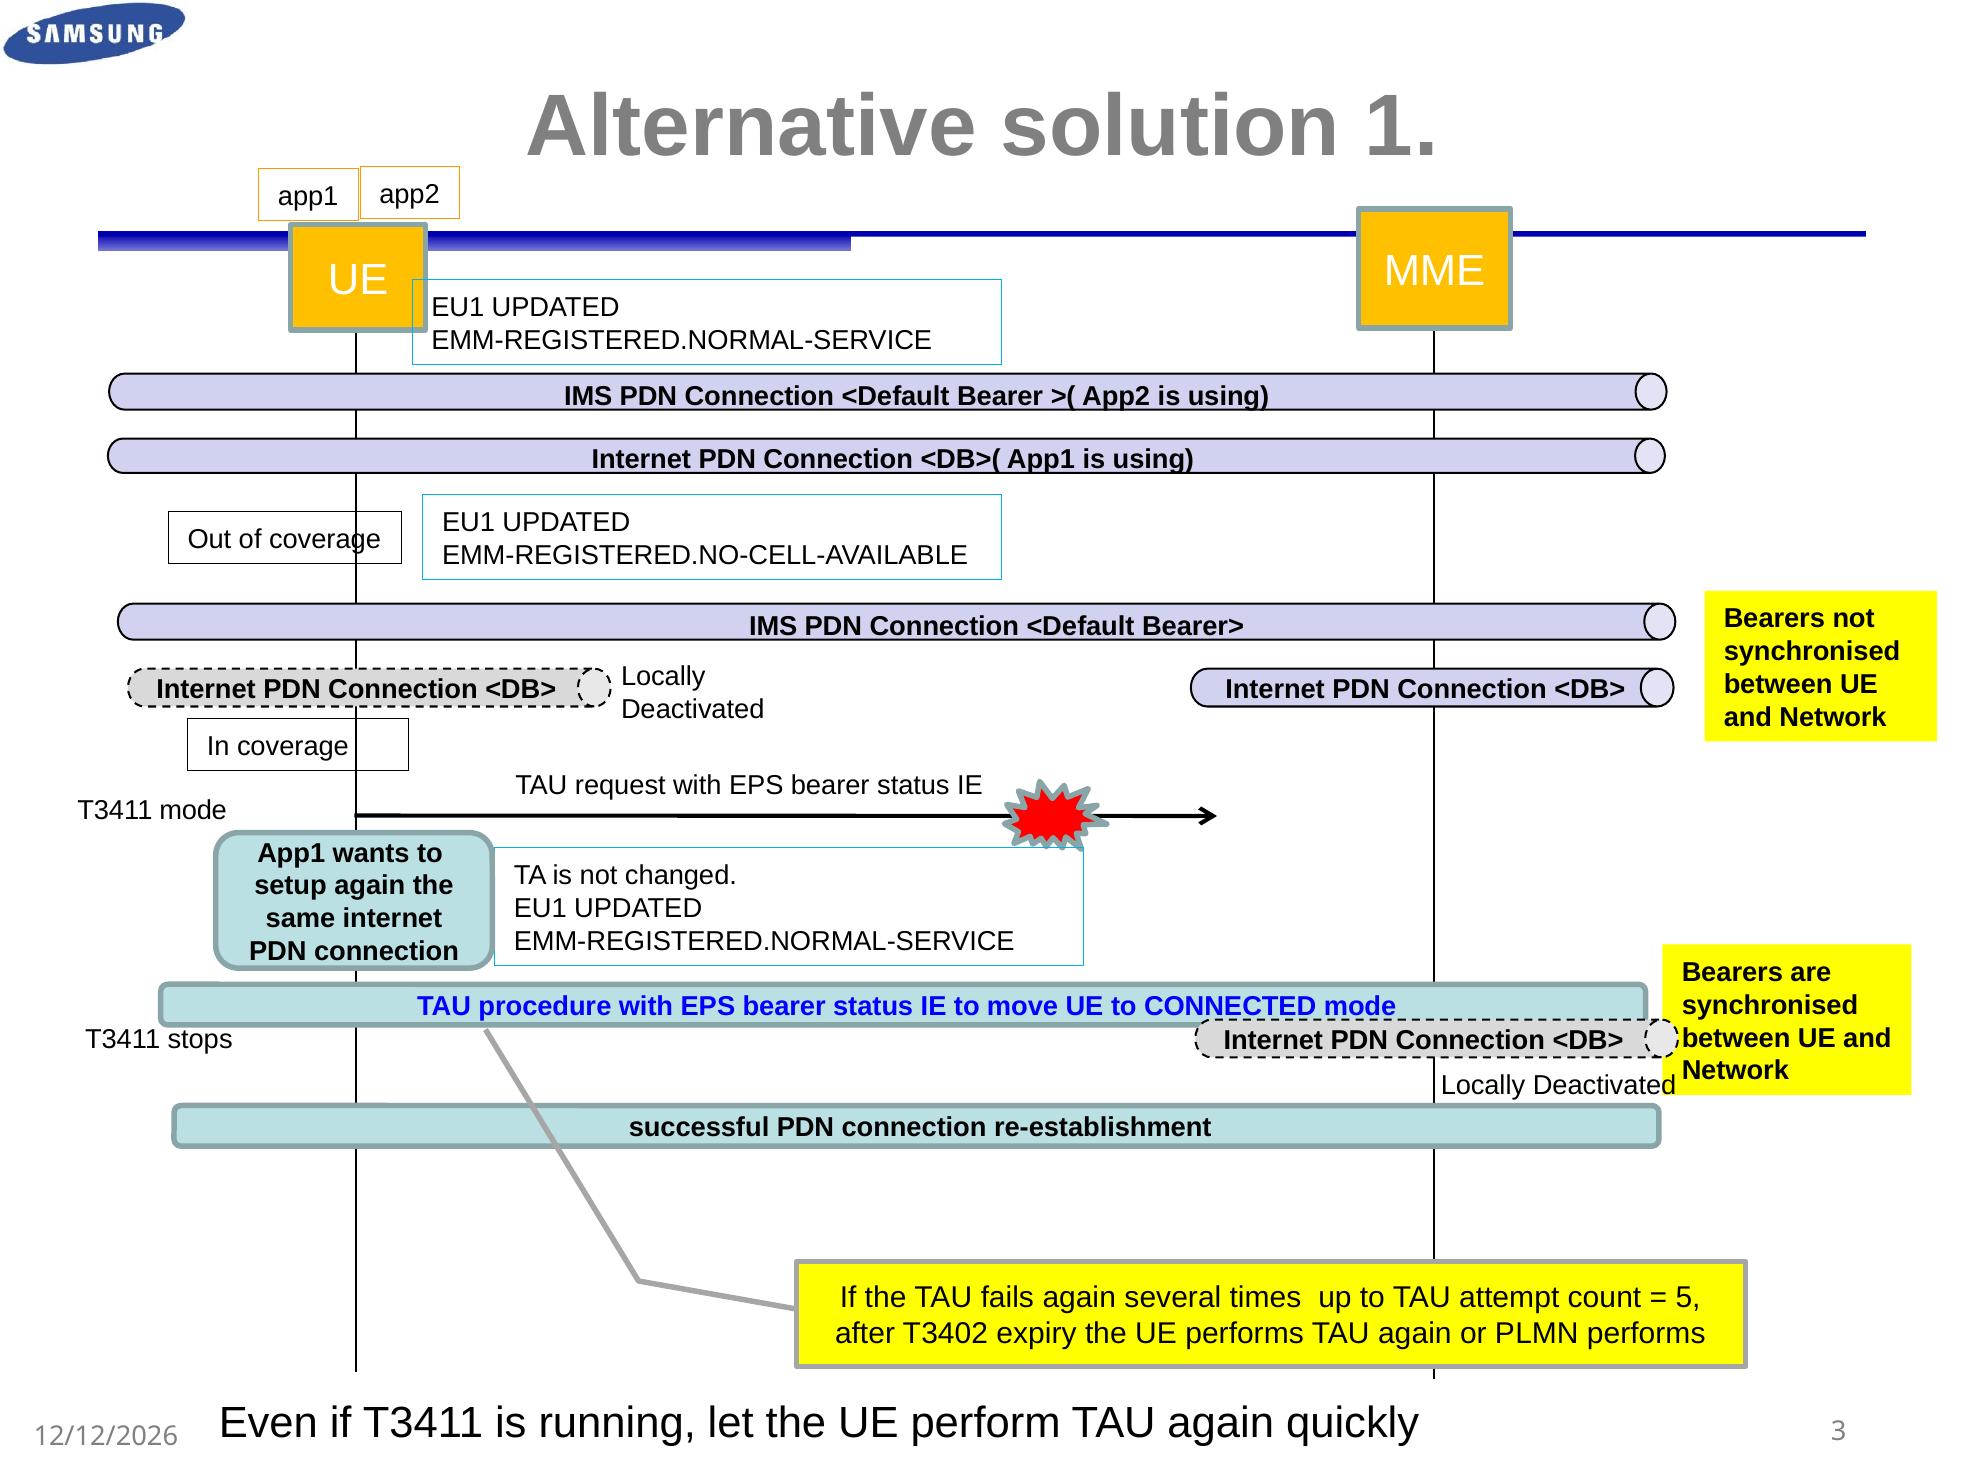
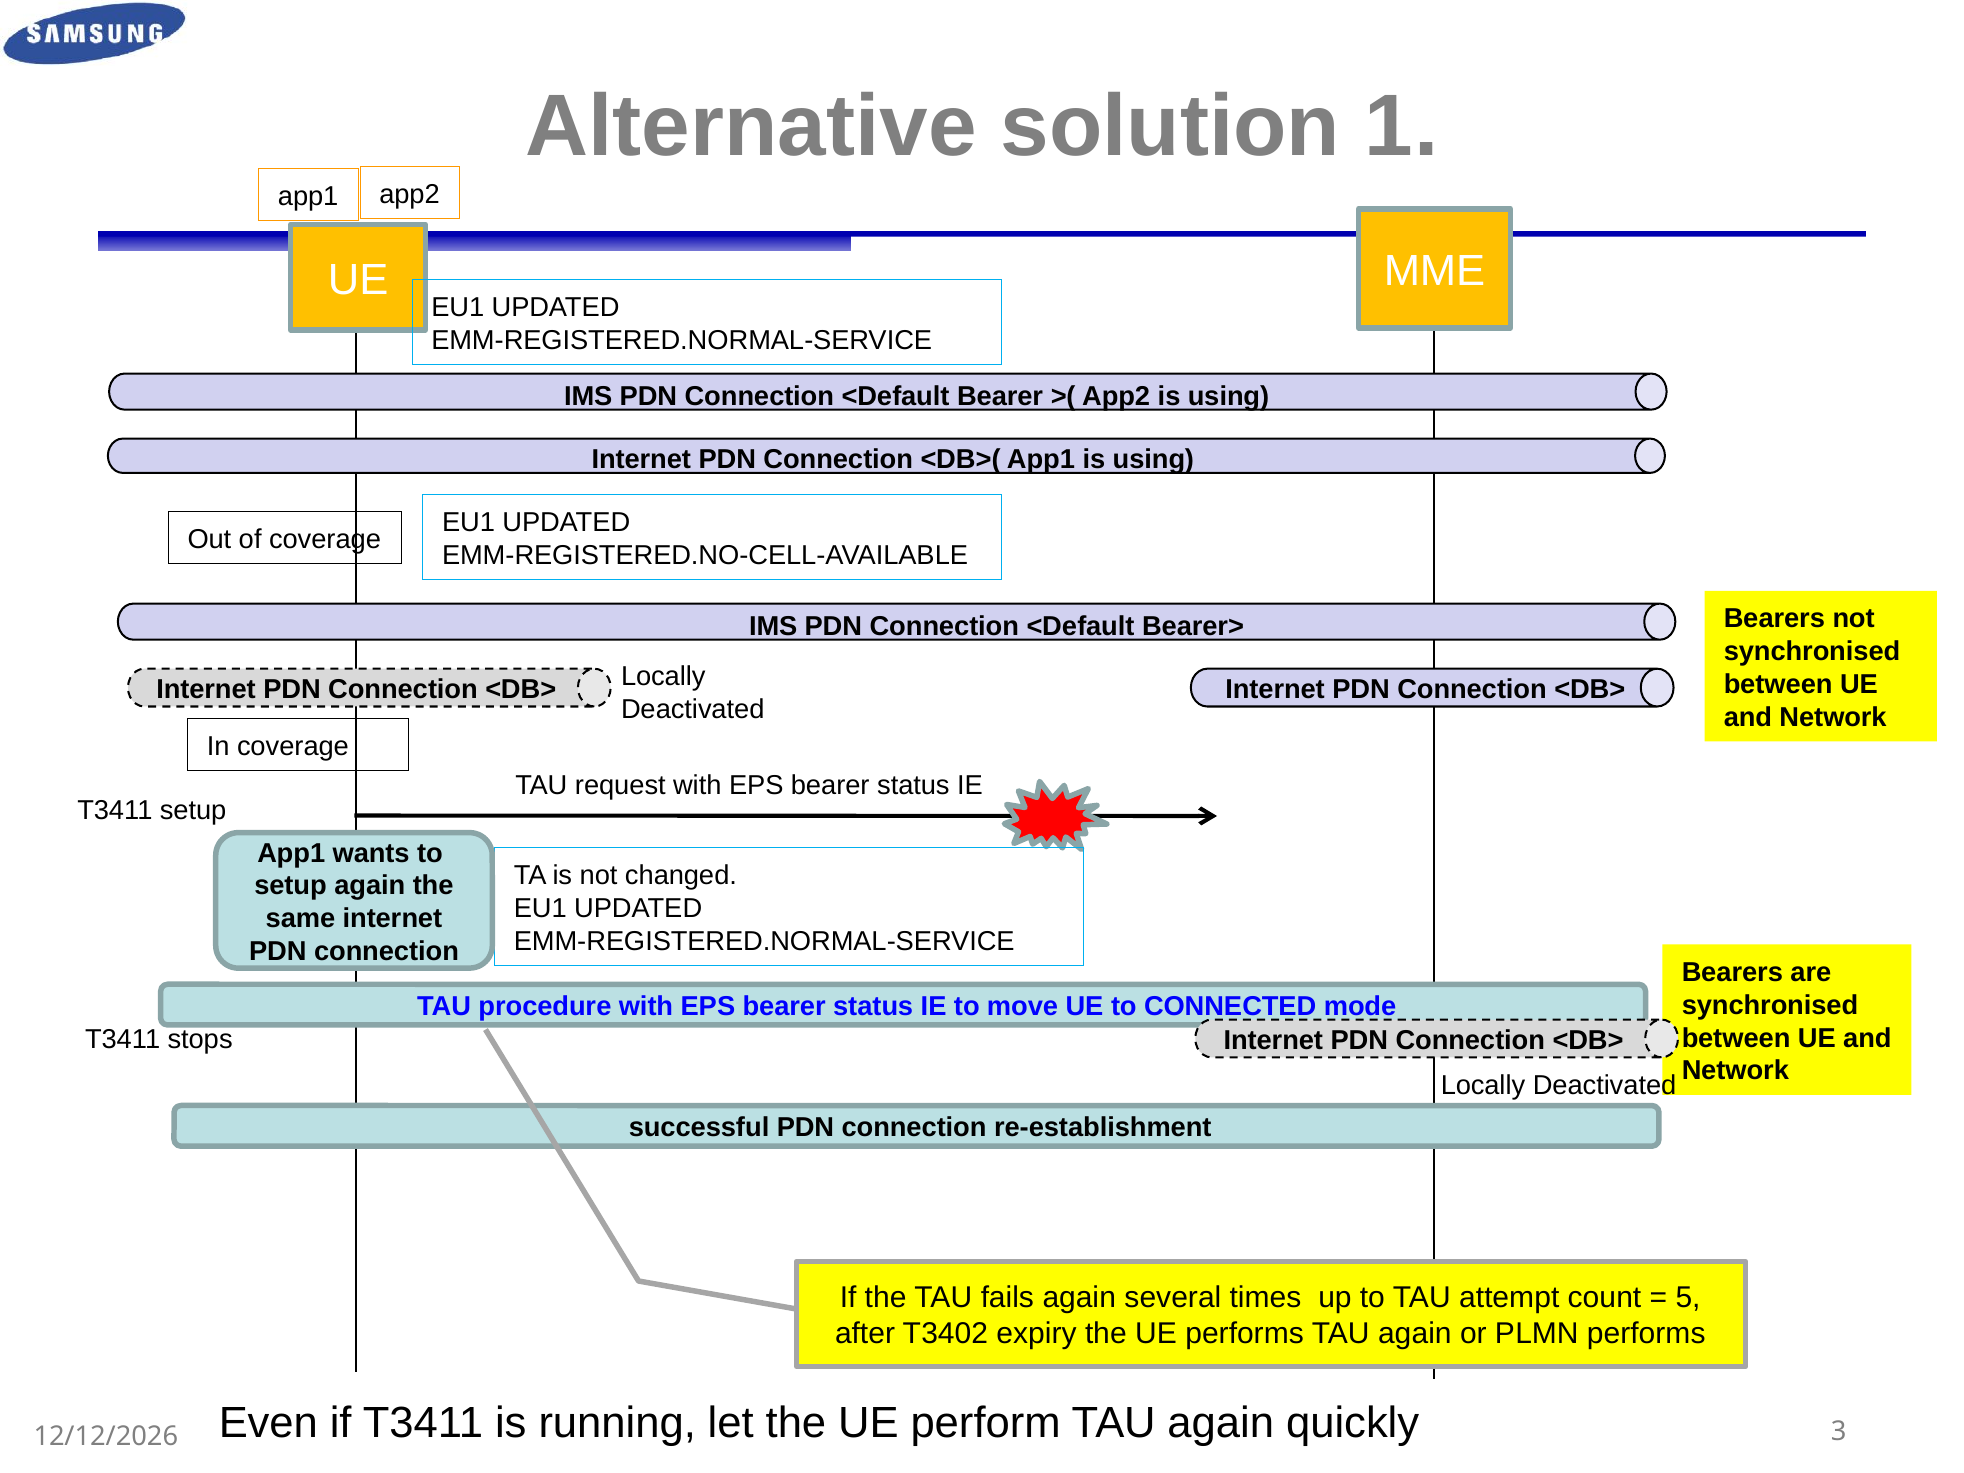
T3411 mode: mode -> setup (193, 811)
